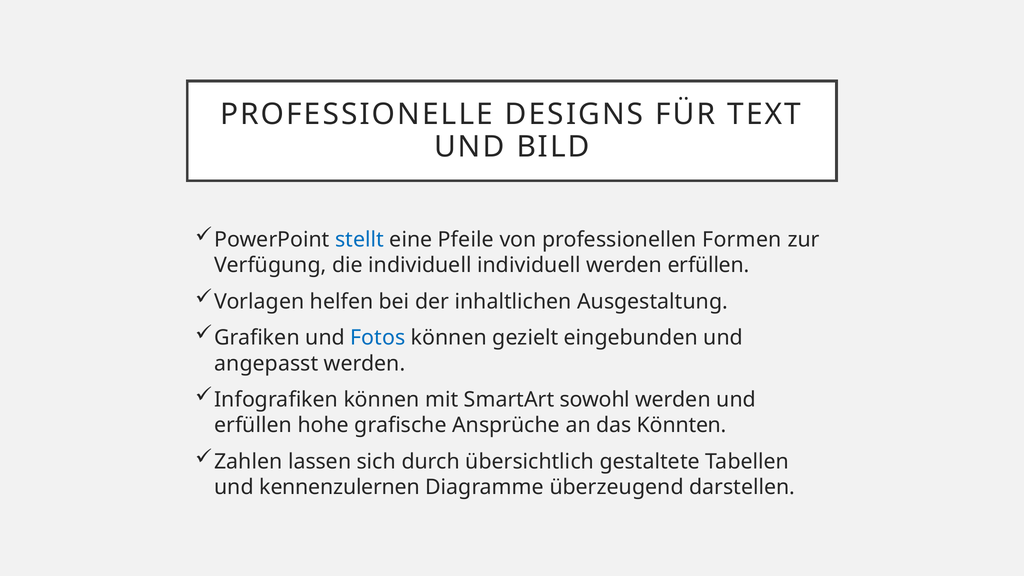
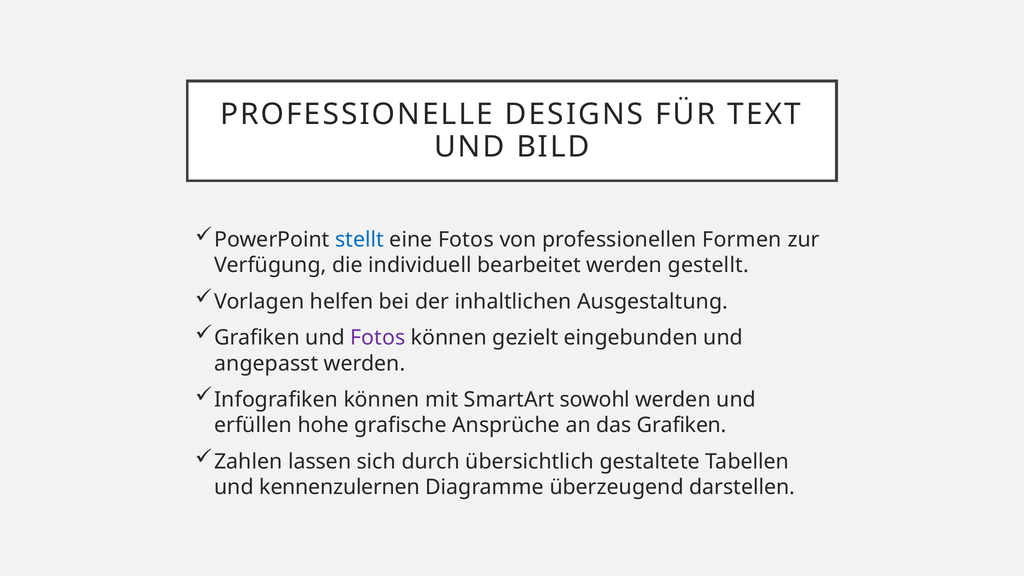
eine Pfeile: Pfeile -> Fotos (466, 240)
individuell individuell: individuell -> bearbeitet (529, 265)
werden erfüllen: erfüllen -> gestellt (708, 265)
Fotos colour: blue -> purple (378, 338)
das Könnten: Könnten -> Grafiken (682, 425)
